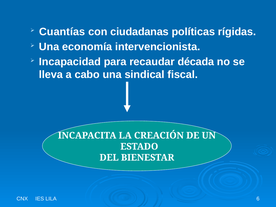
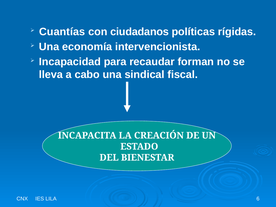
ciudadanas: ciudadanas -> ciudadanos (140, 32)
década: década -> forman (196, 62)
